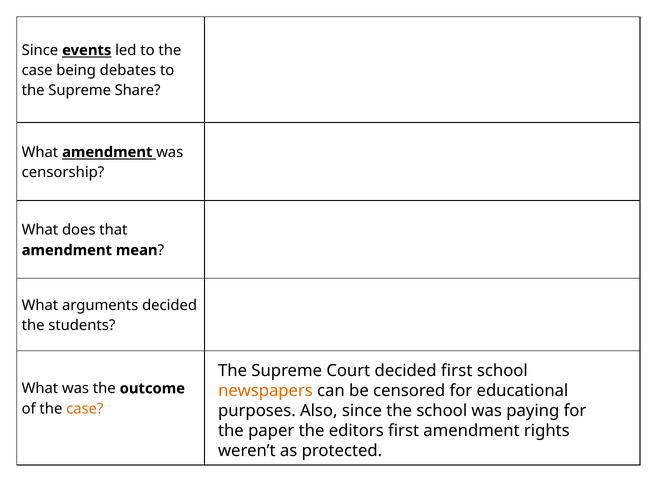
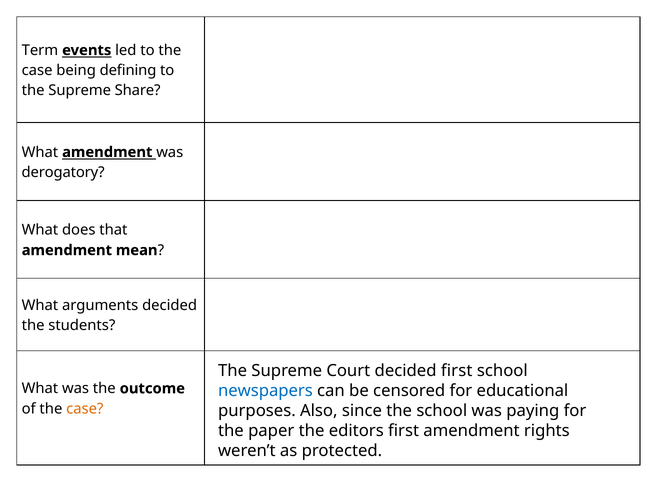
Since: Since -> Term (40, 50)
debates: debates -> defining (128, 70)
censorship: censorship -> derogatory (63, 172)
newspapers colour: orange -> blue (265, 391)
